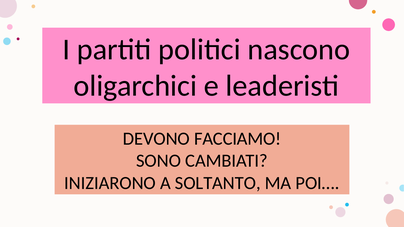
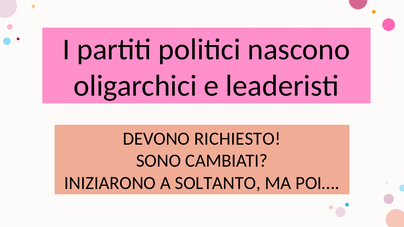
FACCIAMO: FACCIAMO -> RICHIESTO (237, 139)
